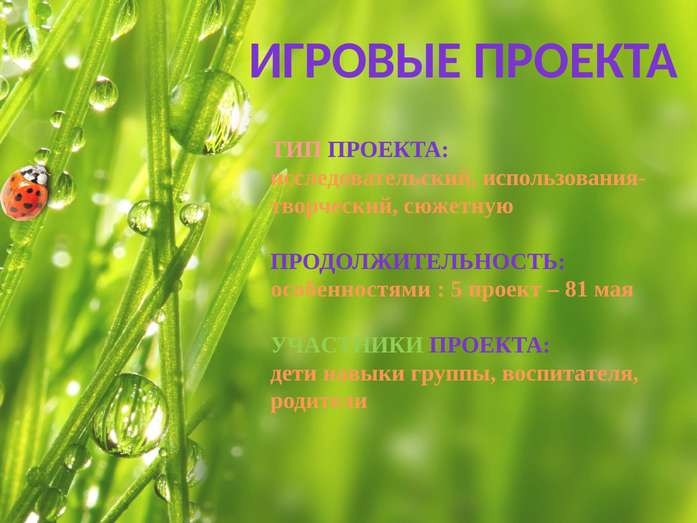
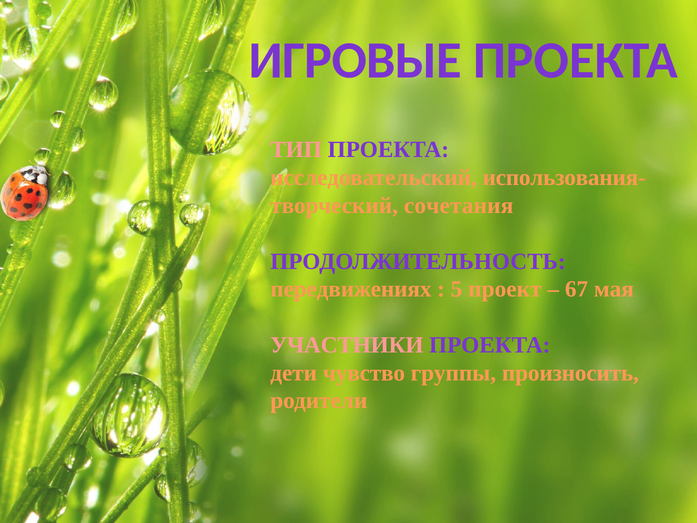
сюжетную: сюжетную -> сочетания (459, 205)
особенностями: особенностями -> передвижениях (351, 289)
81: 81 -> 67 (577, 289)
УЧАСТНИКИ colour: light green -> pink (347, 345)
навыки: навыки -> чувство (364, 373)
воспитателя: воспитателя -> произносить (570, 373)
